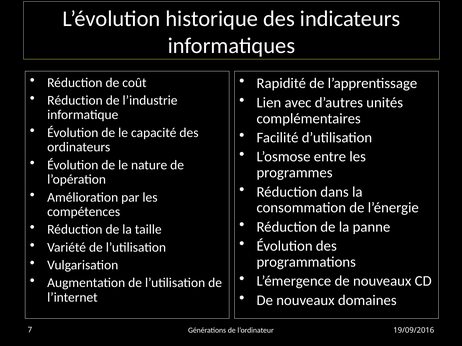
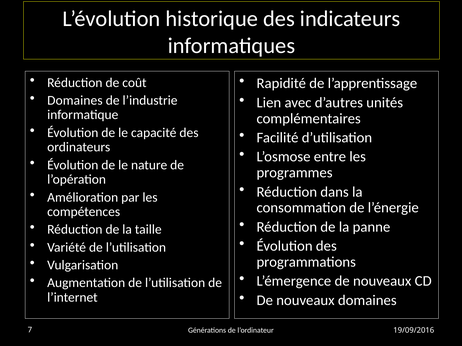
Réduction: Réduction -> Domaines (75, 101)
